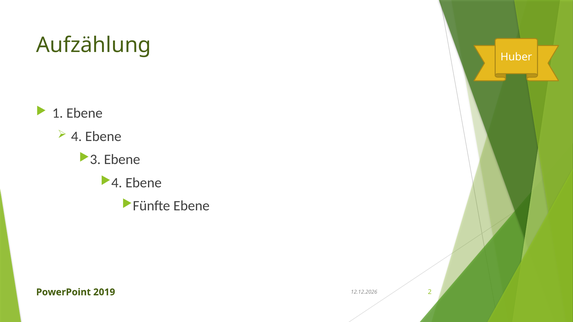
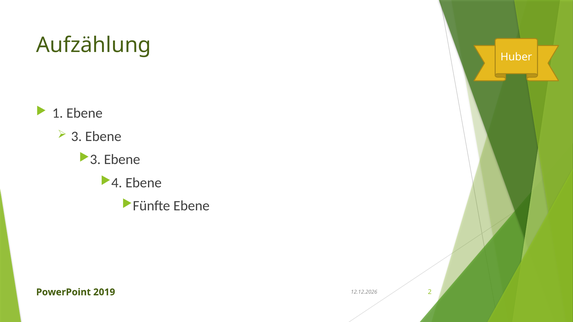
4: 4 -> 3 (76, 136)
